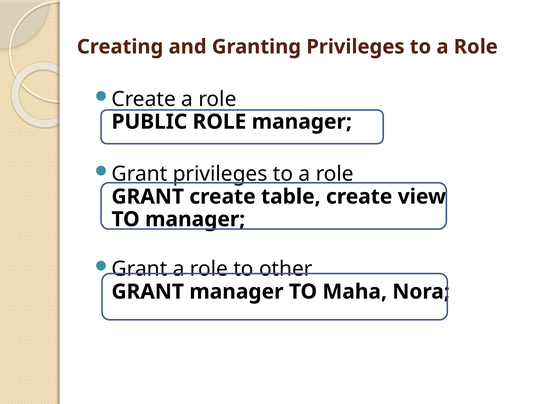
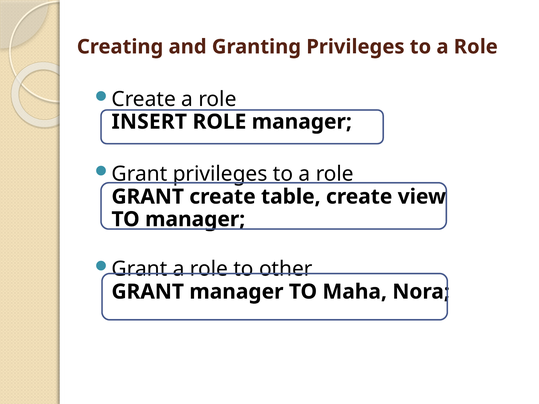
PUBLIC: PUBLIC -> INSERT (149, 122)
